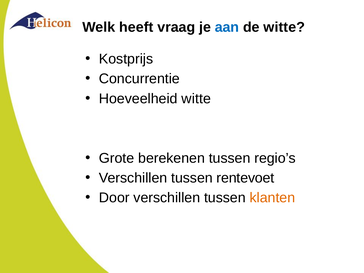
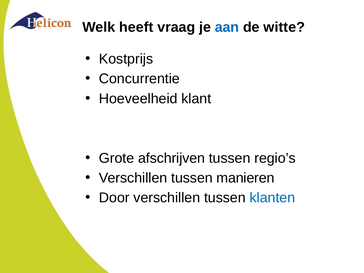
Hoeveelheid witte: witte -> klant (196, 99)
berekenen: berekenen -> afschrijven (172, 158)
rentevoet: rentevoet -> manieren (245, 178)
klanten colour: orange -> blue (272, 198)
